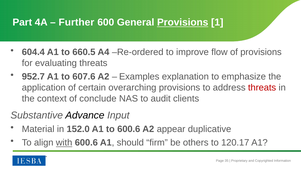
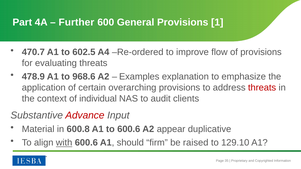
Provisions underline: present -> none (183, 22)
604.4: 604.4 -> 470.7 (33, 52)
660.5: 660.5 -> 602.5 (84, 52)
952.7: 952.7 -> 478.9 (33, 77)
607.6: 607.6 -> 968.6 (84, 77)
conclude: conclude -> individual (98, 99)
Advance colour: black -> red (85, 115)
152.0: 152.0 -> 600.8 (78, 129)
others: others -> raised (196, 143)
120.17: 120.17 -> 129.10 (235, 143)
